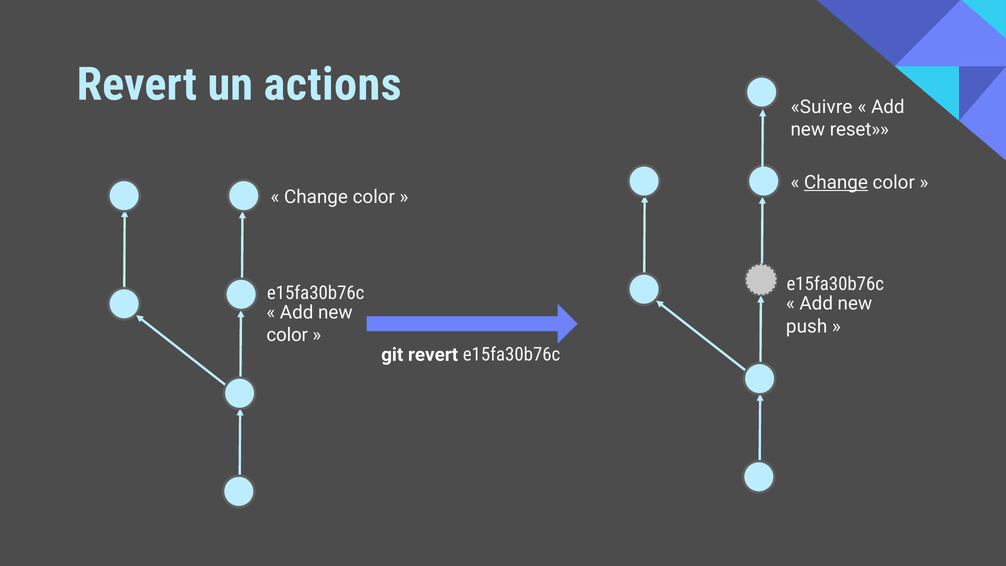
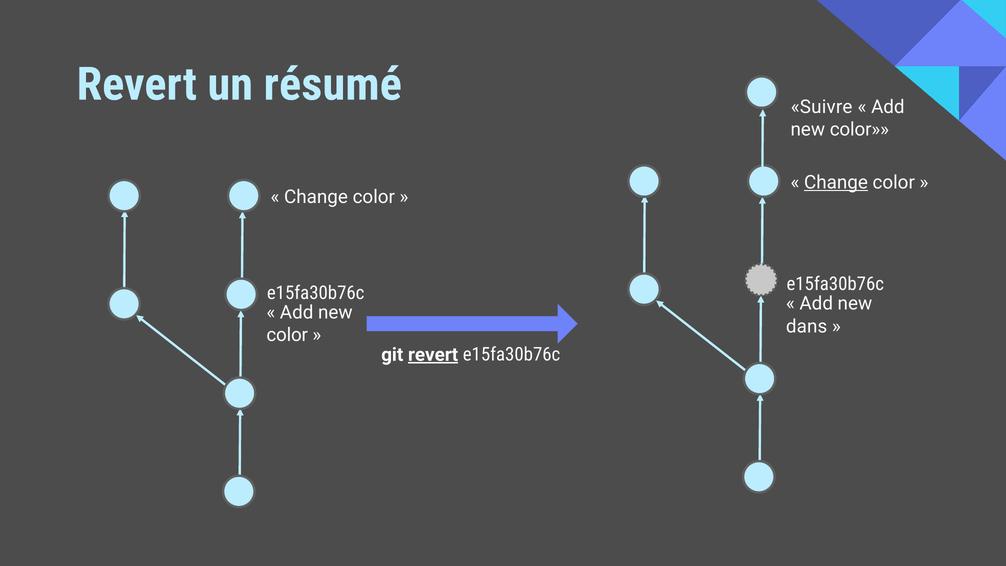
actions: actions -> résumé (333, 85)
reset: reset -> color (859, 129)
push: push -> dans (807, 326)
revert underline: none -> present (433, 355)
